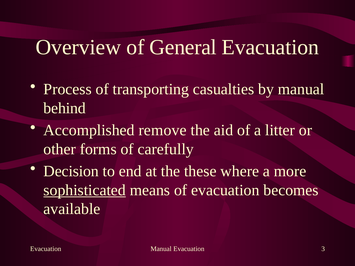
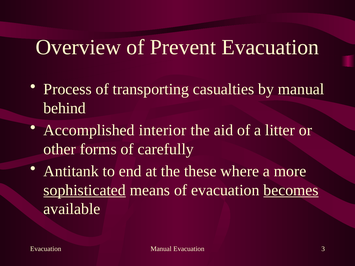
General: General -> Prevent (183, 47)
remove: remove -> interior (163, 130)
Decision: Decision -> Antitank (71, 171)
becomes underline: none -> present (291, 190)
